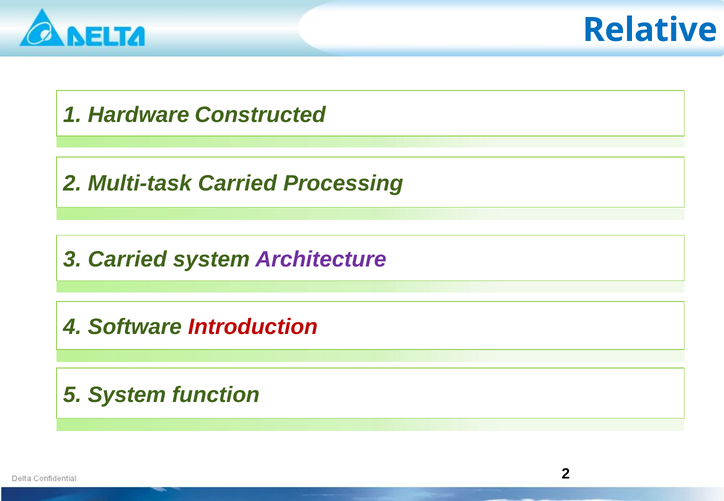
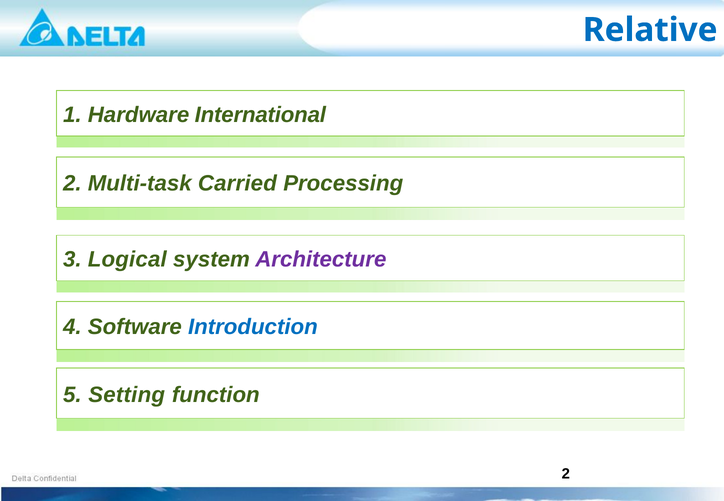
Constructed: Constructed -> International (260, 115)
3 Carried: Carried -> Logical (127, 260)
Introduction colour: red -> blue (253, 327)
5 System: System -> Setting (127, 395)
